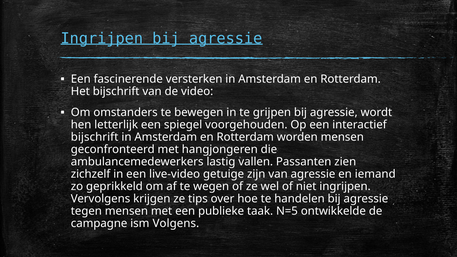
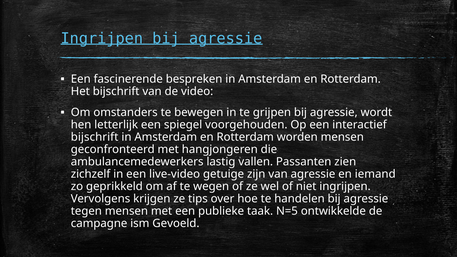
versterken: versterken -> bespreken (194, 79)
Volgens: Volgens -> Gevoeld (176, 224)
